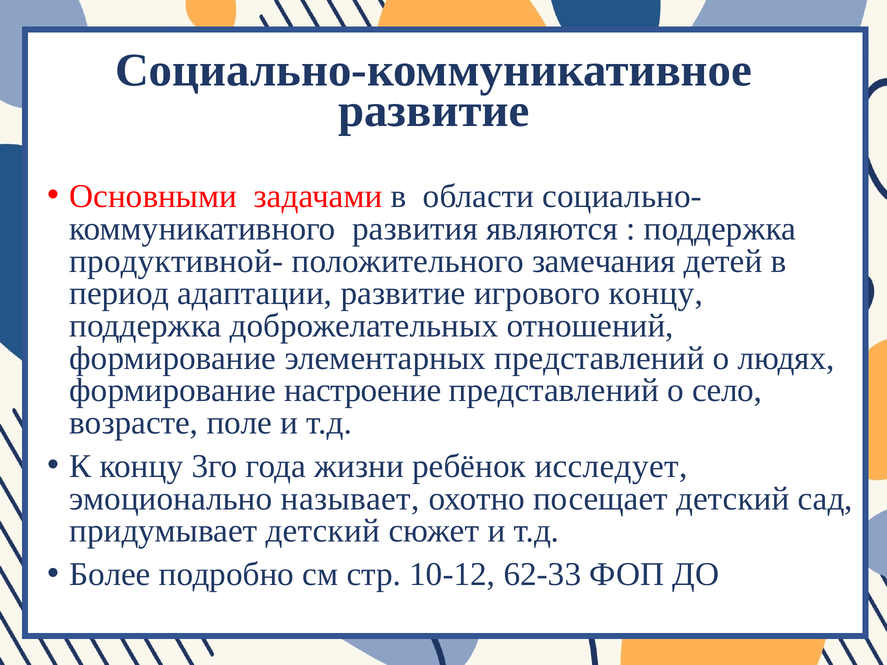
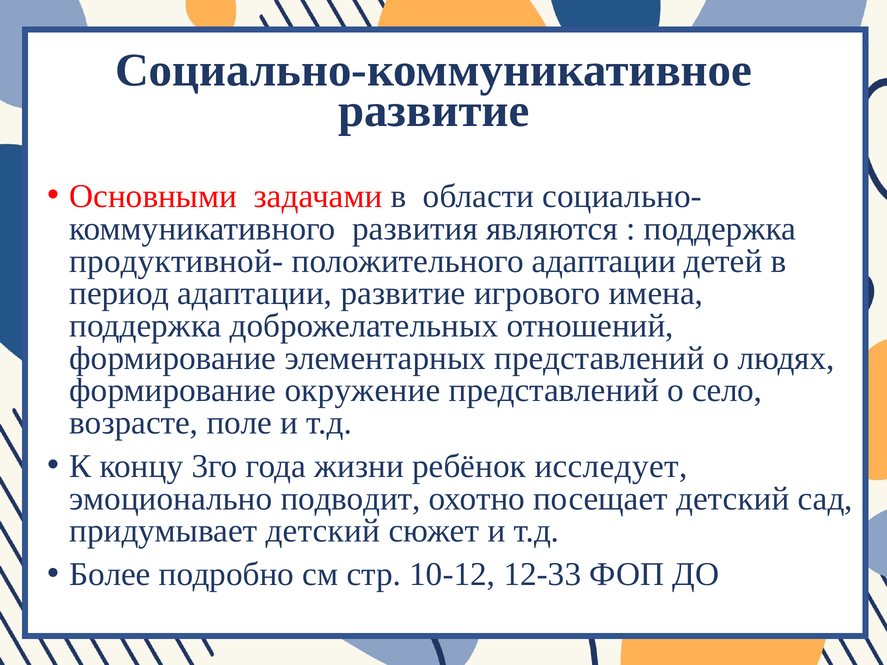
положительного замечания: замечания -> адаптации (604, 261)
игрового концу: концу -> имена (656, 294)
настроение: настроение -> окружение (362, 391)
называет: называет -> подводит (351, 499)
62-33: 62-33 -> 12-33 (542, 575)
